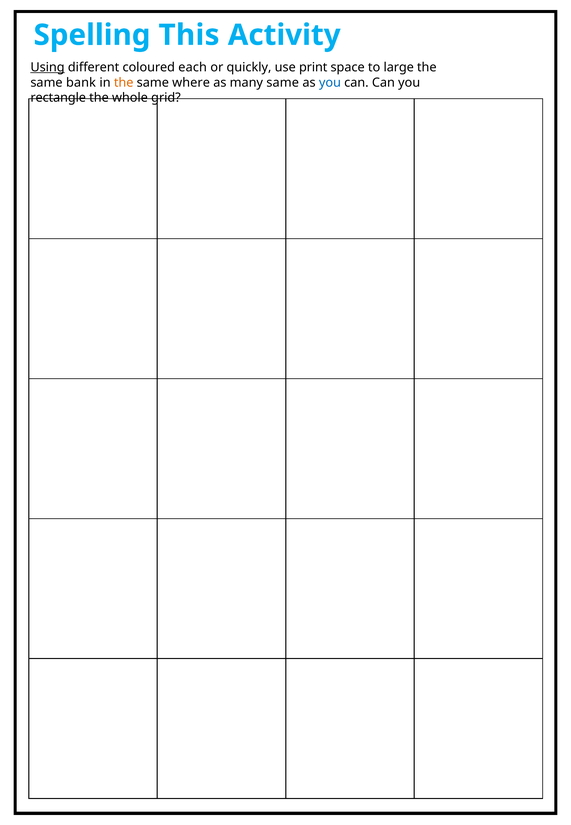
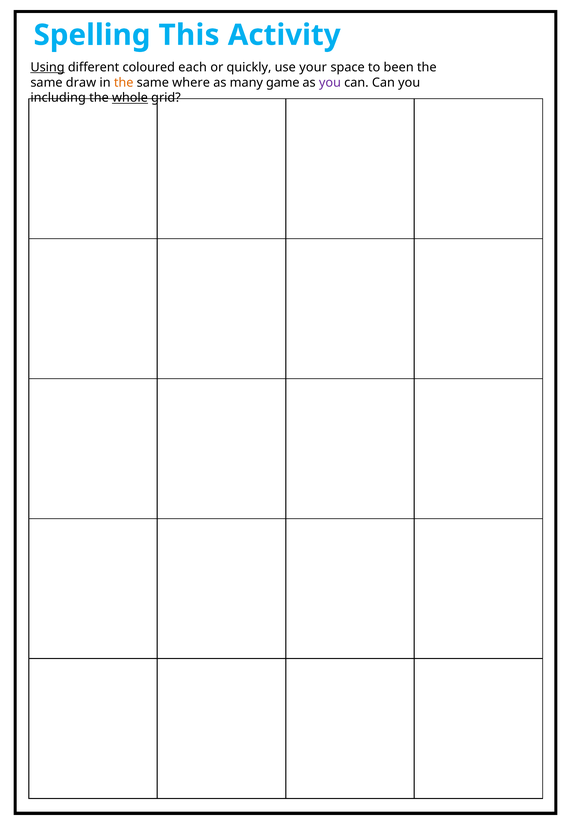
print: print -> your (313, 67)
large: large -> been (399, 67)
bank: bank -> draw (81, 83)
many same: same -> game (283, 83)
you colour: blue -> purple (330, 83)
rectangle: rectangle -> including (58, 98)
whole underline: none -> present (130, 98)
